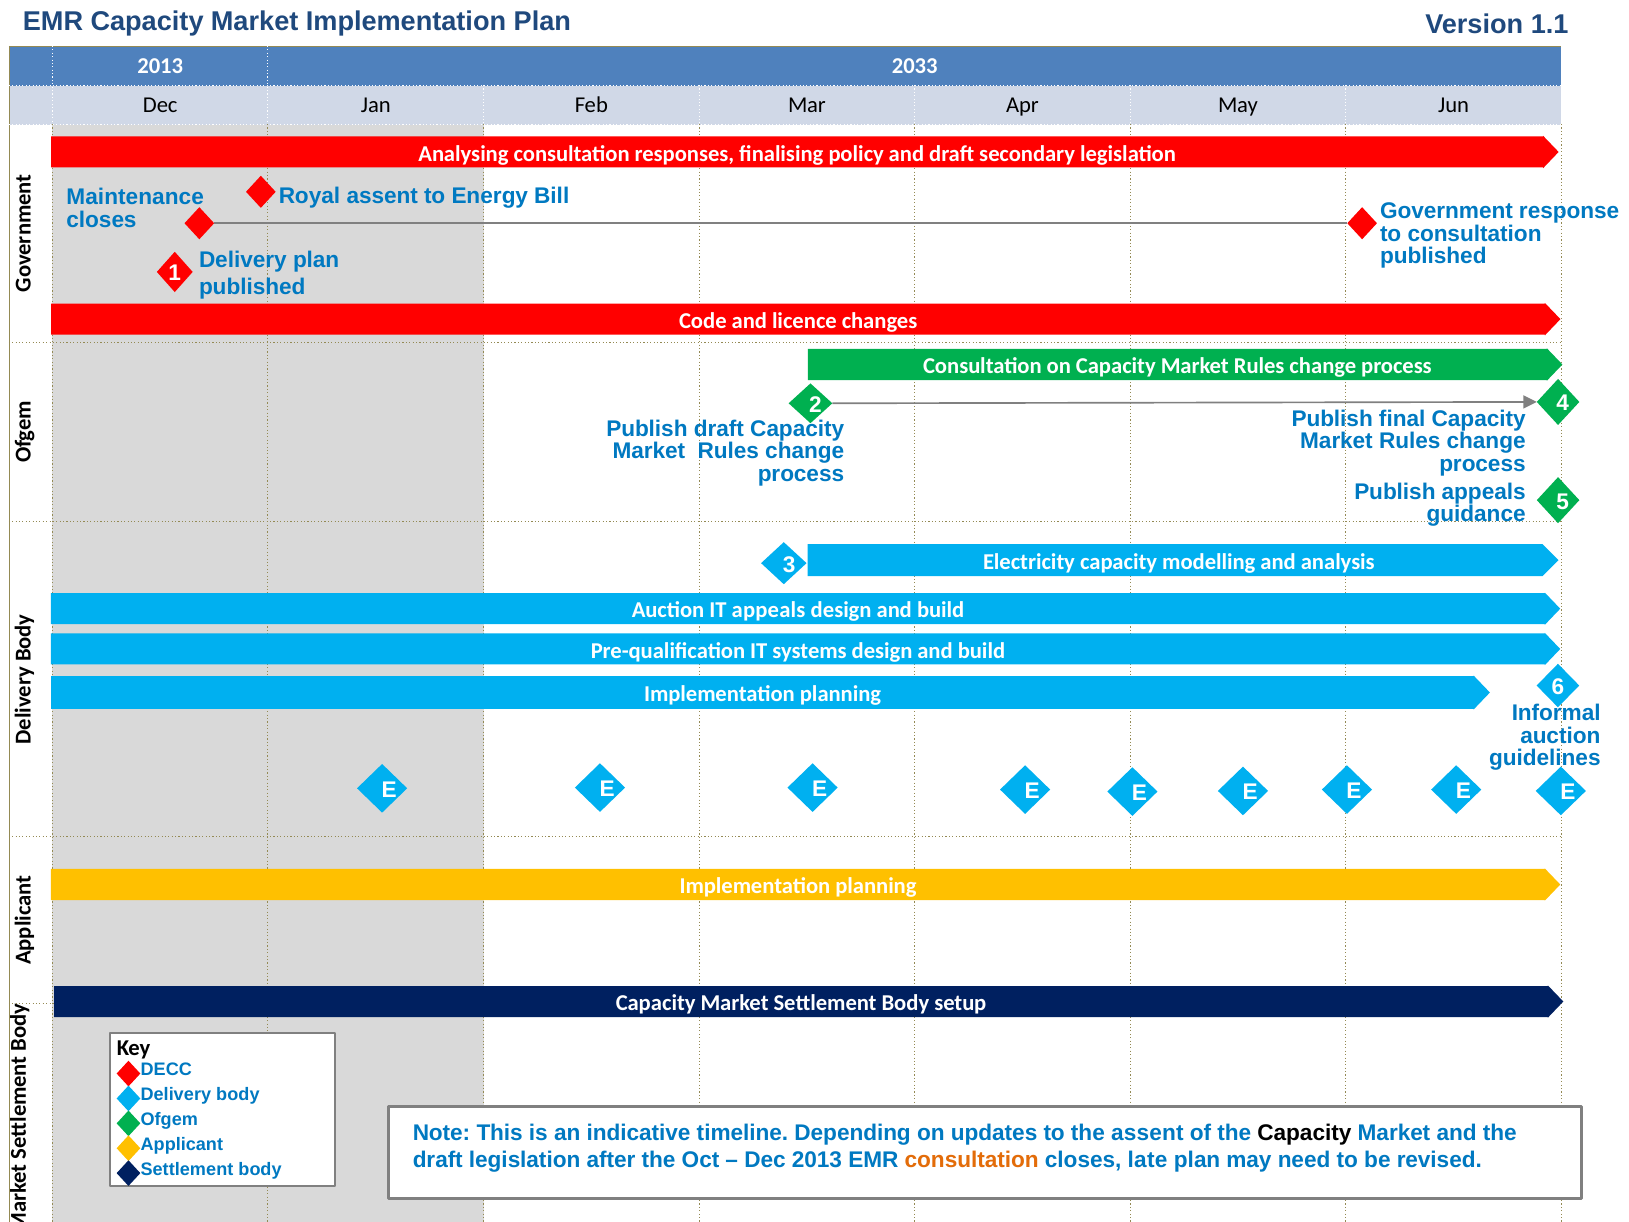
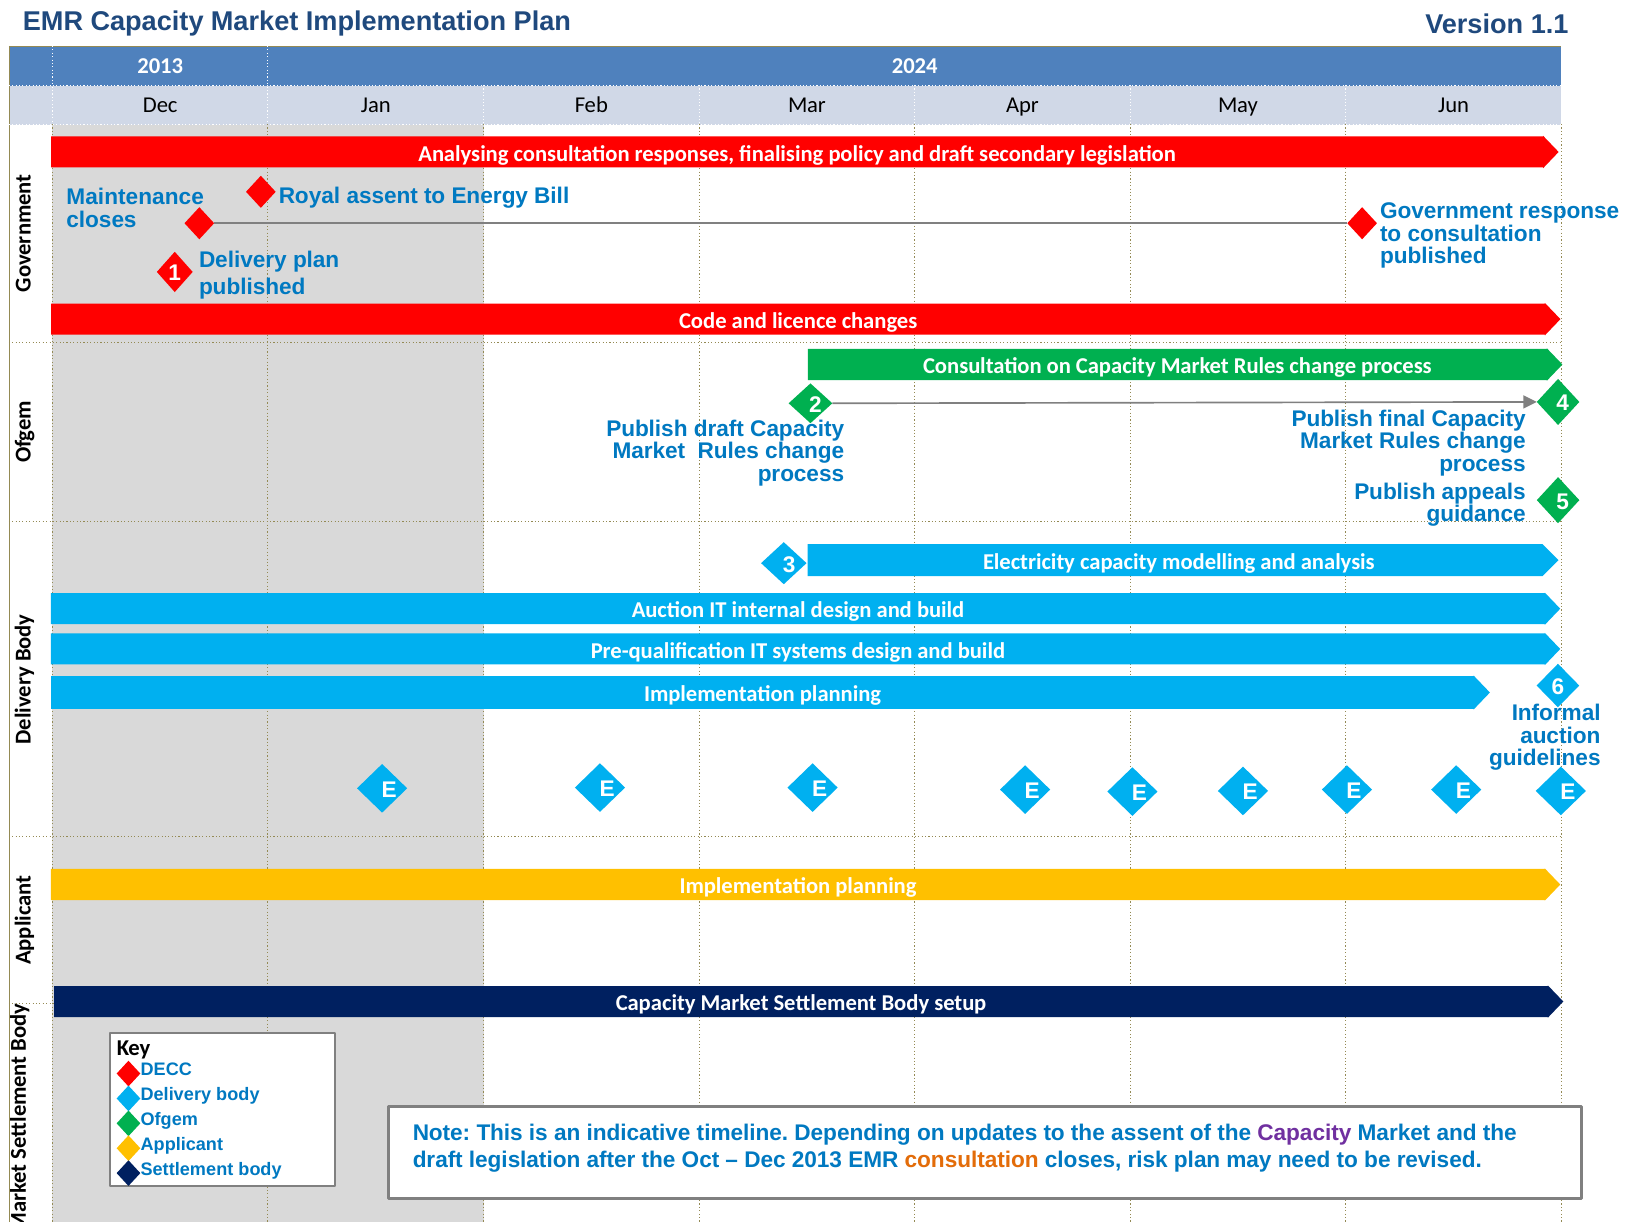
2033: 2033 -> 2024 (915, 66)
IT appeals: appeals -> internal (769, 610)
Capacity colour: black -> purple (1304, 1133)
late: late -> risk (1148, 1160)
